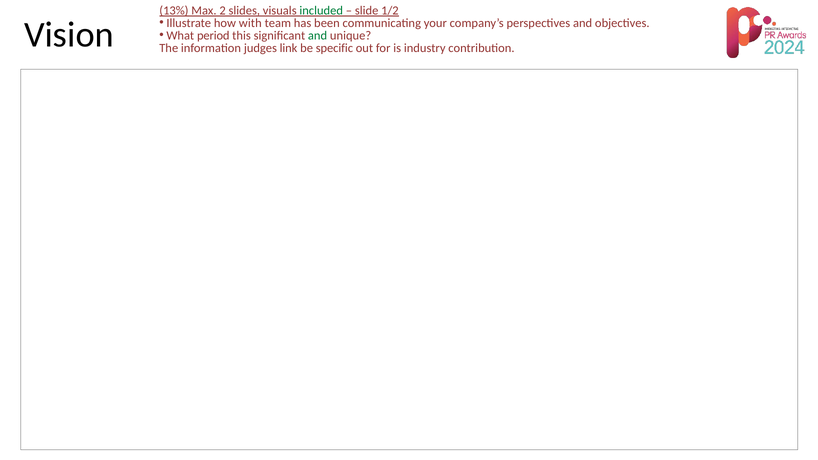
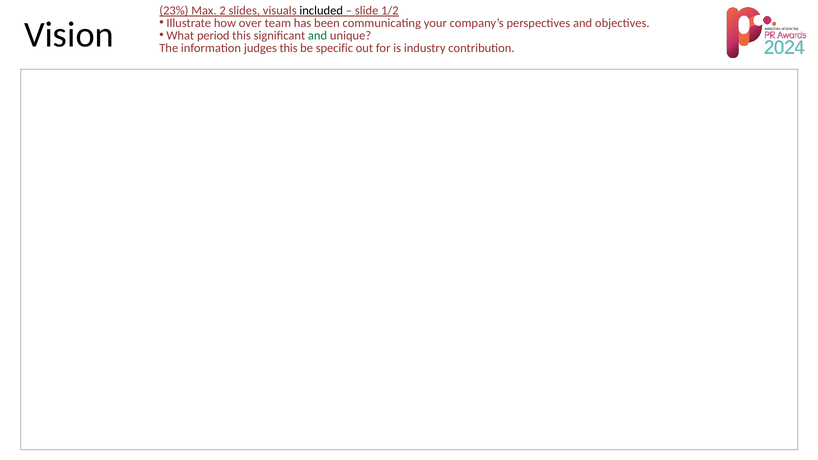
13%: 13% -> 23% (174, 11)
included colour: green -> black (321, 11)
with: with -> over (250, 23)
judges link: link -> this (289, 48)
